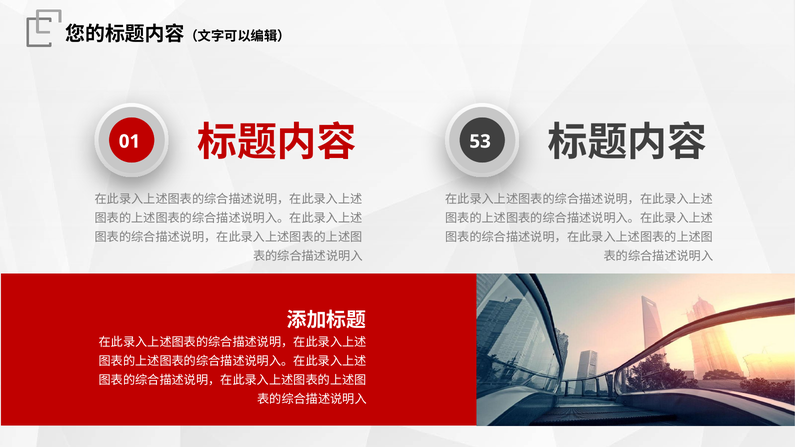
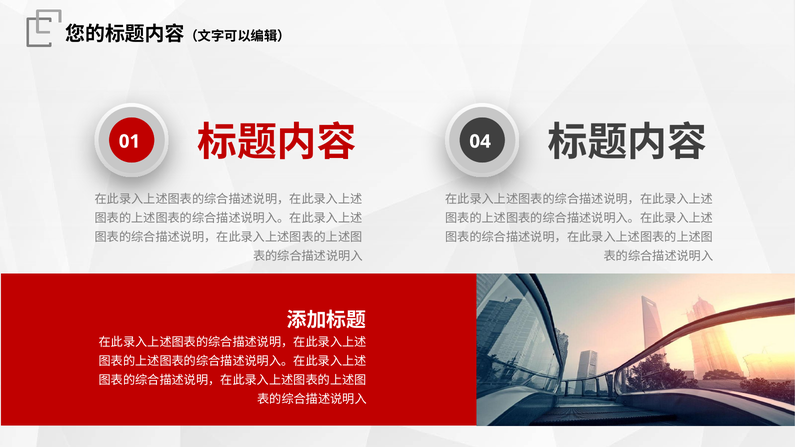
53: 53 -> 04 (480, 142)
